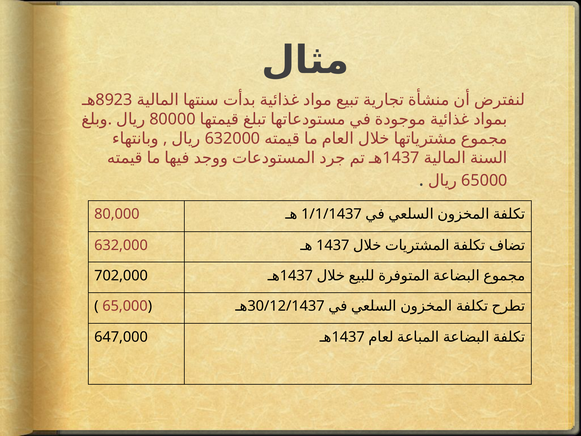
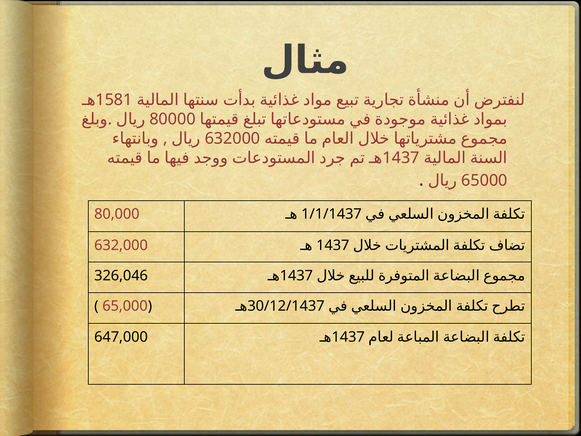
8923: 8923 -> 1581 (114, 100)
702,000: 702,000 -> 326,046 (121, 276)
